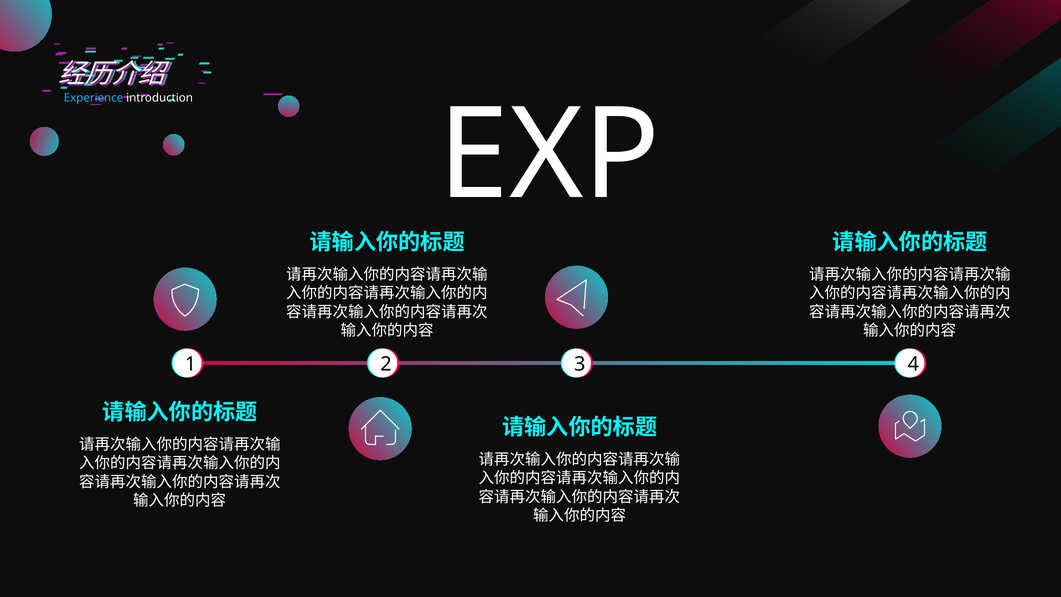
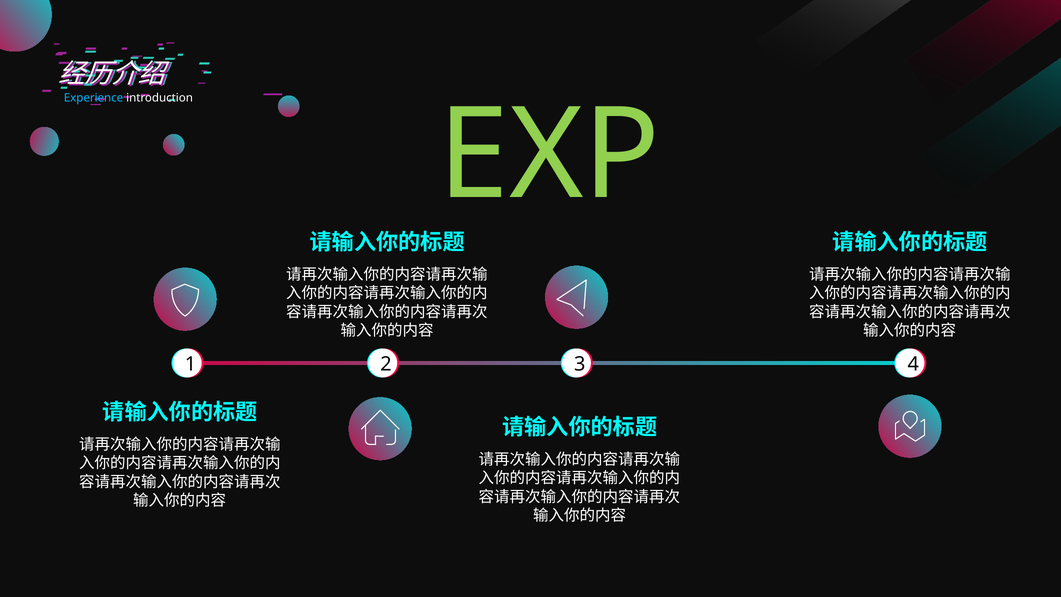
EXP colour: white -> light green (549, 155)
